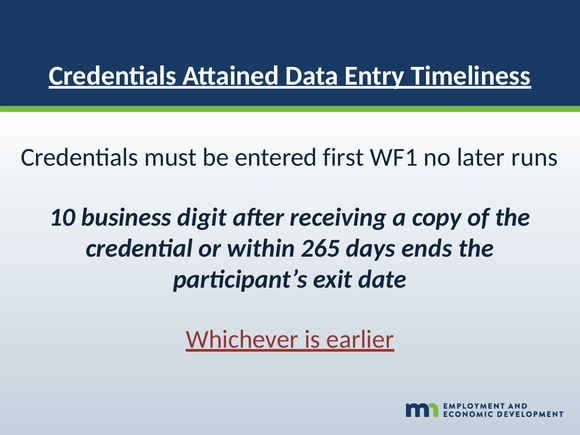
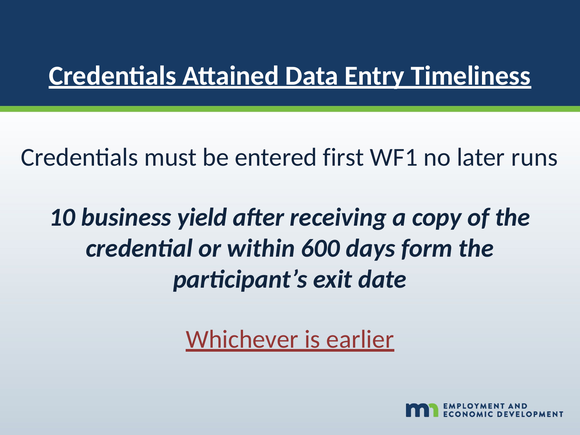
digit: digit -> yield (202, 217)
265: 265 -> 600 (320, 248)
ends: ends -> form (427, 248)
